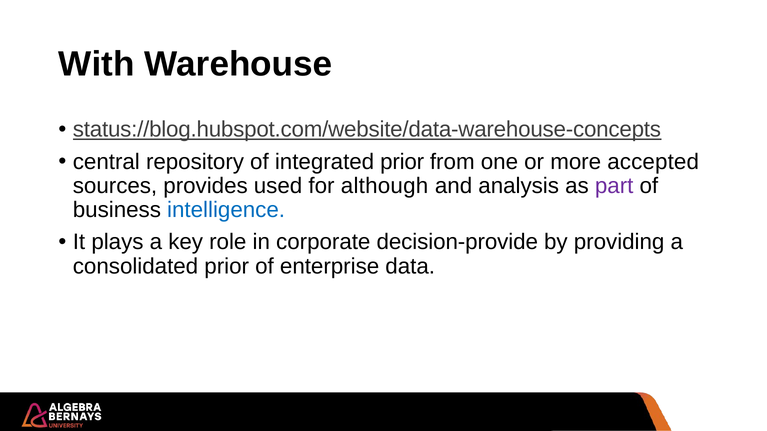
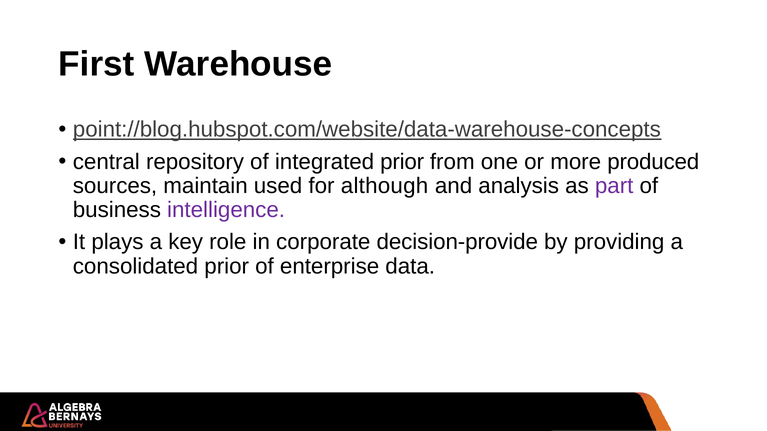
With: With -> First (97, 64)
status://blog.hubspot.com/website/data-warehouse-concepts: status://blog.hubspot.com/website/data-warehouse-concepts -> point://blog.hubspot.com/website/data-warehouse-concepts (367, 130)
accepted: accepted -> produced (653, 162)
provides: provides -> maintain (206, 186)
intelligence colour: blue -> purple (226, 210)
